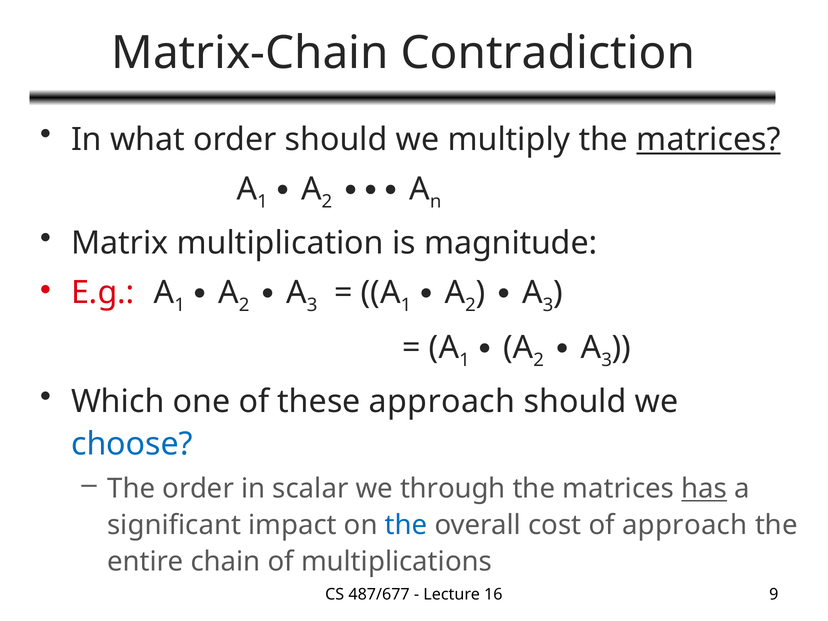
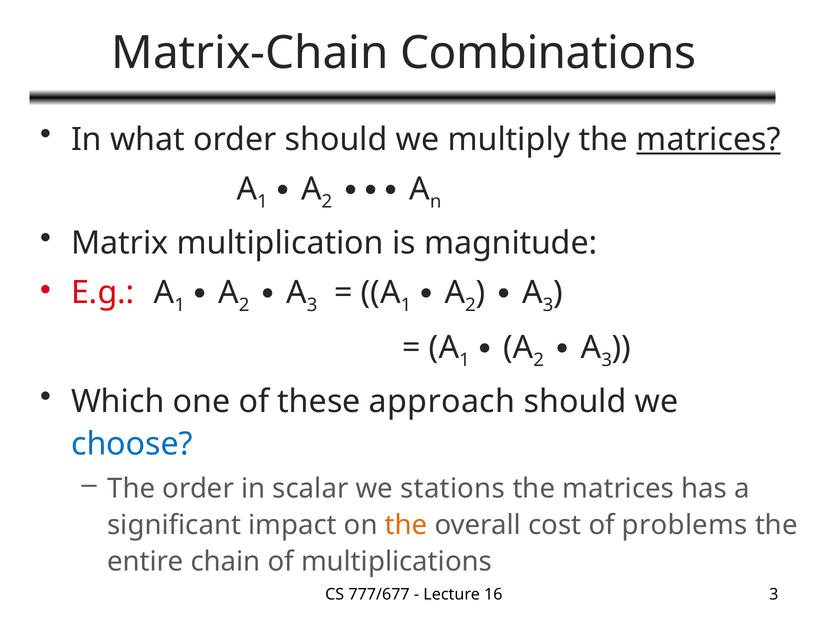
Contradiction: Contradiction -> Combinations (548, 53)
through: through -> stations (453, 489)
has underline: present -> none (704, 489)
the colour: blue -> orange (406, 525)
of approach: approach -> problems (685, 525)
487/677: 487/677 -> 777/677 (379, 594)
16 9: 9 -> 3 (774, 594)
